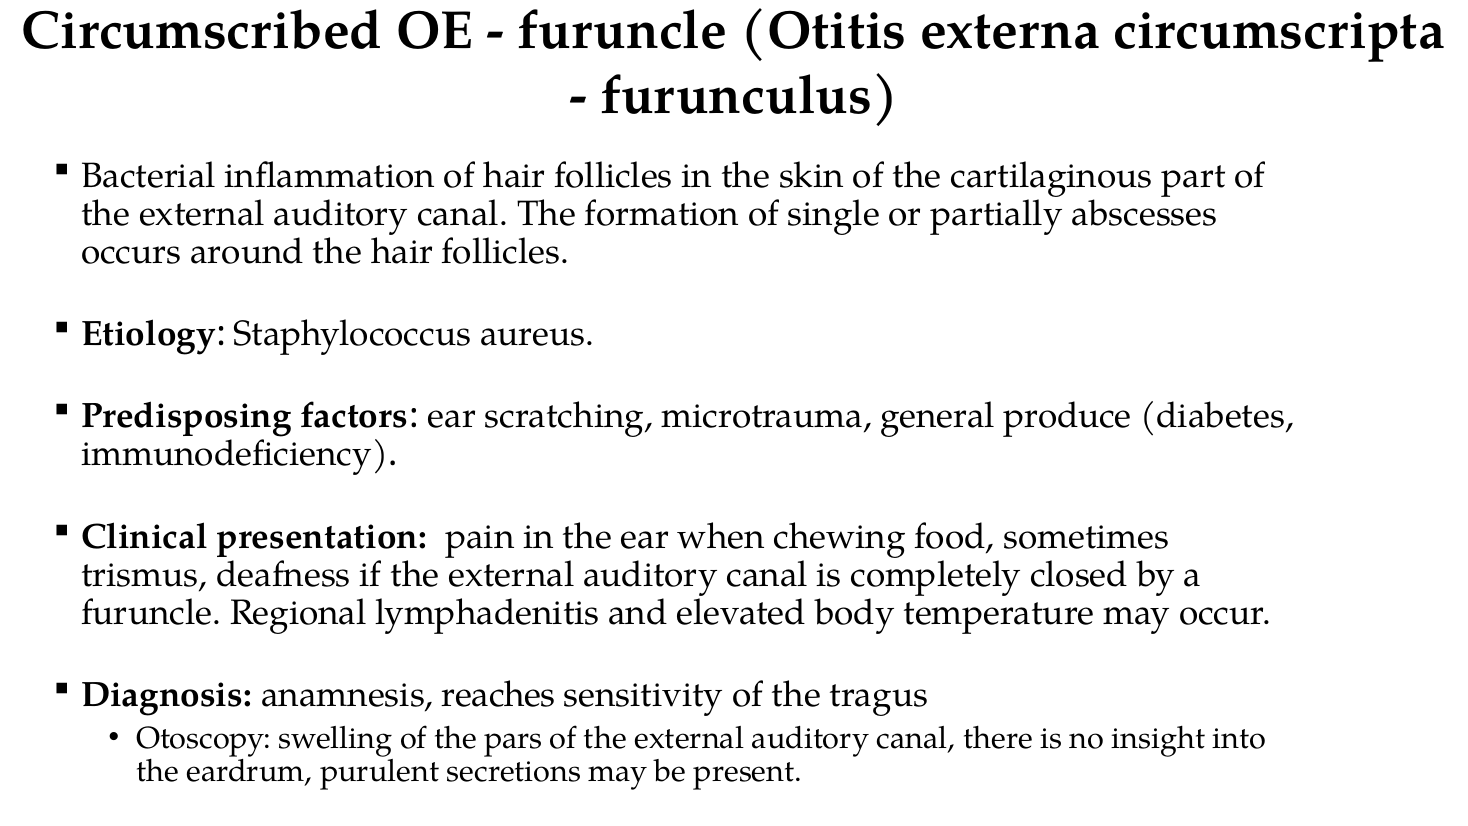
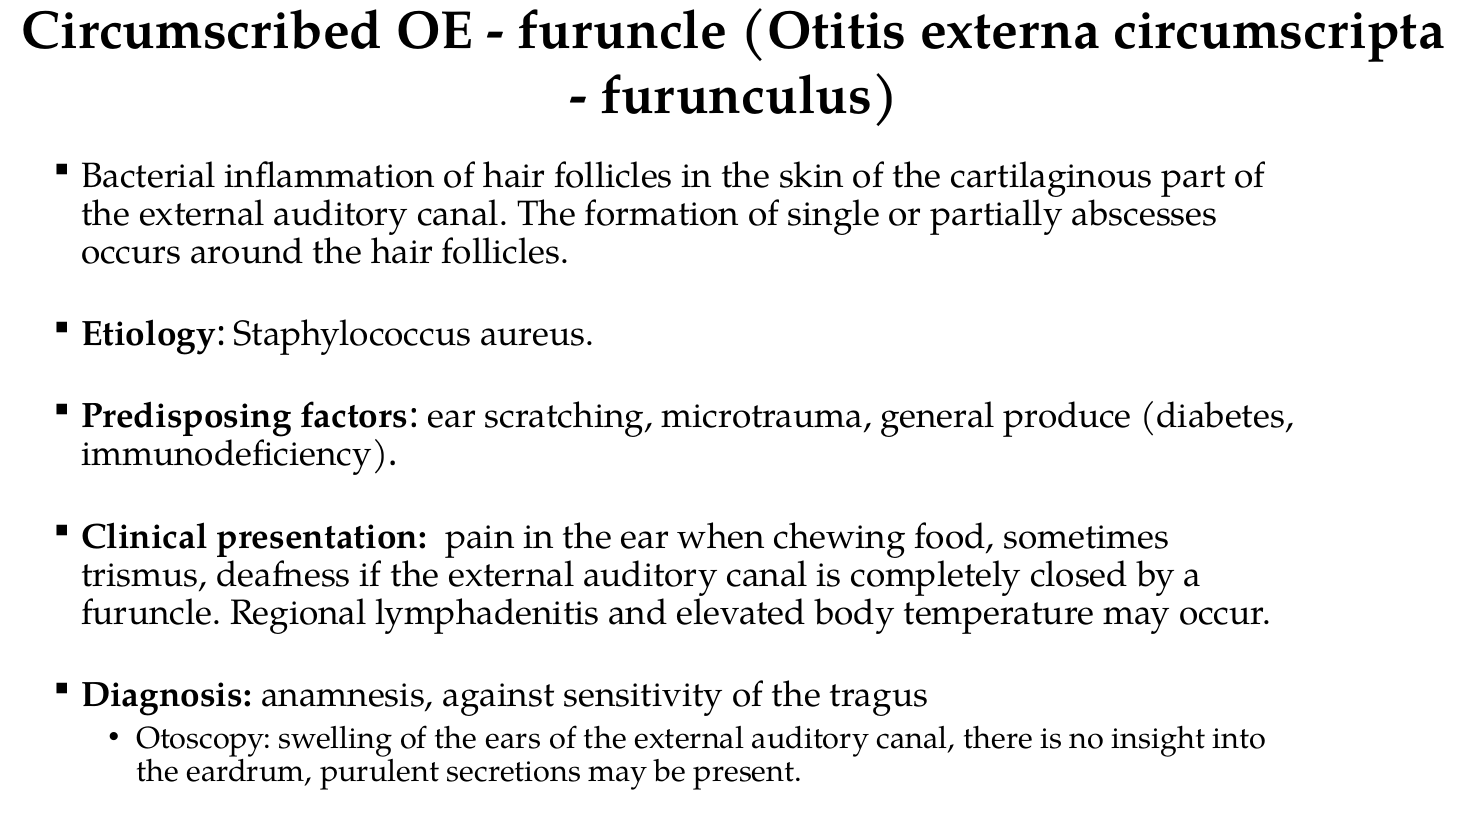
reaches: reaches -> against (499, 695)
pars: pars -> ears (513, 738)
